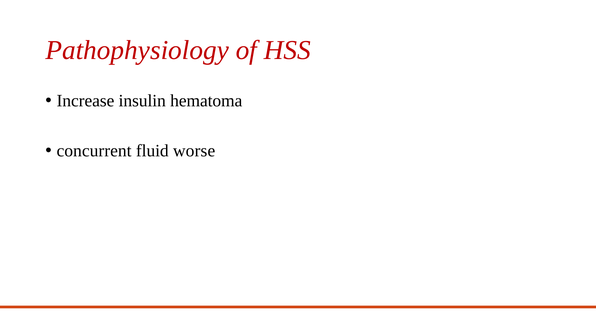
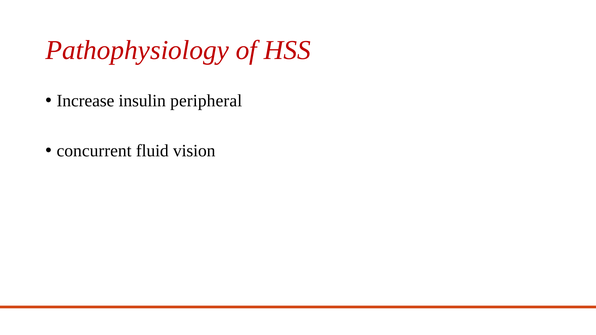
hematoma: hematoma -> peripheral (206, 101)
worse: worse -> vision (194, 151)
